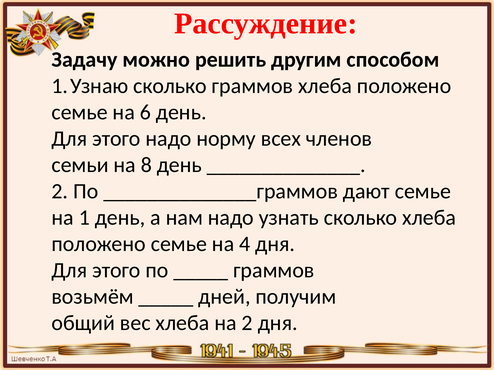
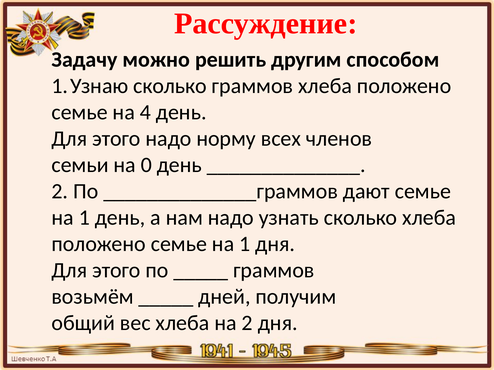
6: 6 -> 4 (145, 113)
8: 8 -> 0 (146, 165)
положено семье на 4: 4 -> 1 (245, 244)
